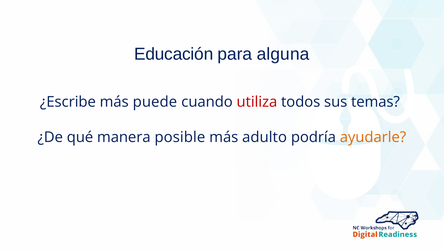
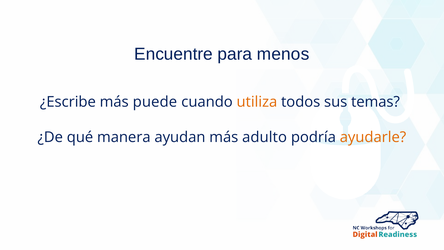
Educación: Educación -> Encuentre (174, 54)
alguna: alguna -> menos (283, 54)
utiliza colour: red -> orange (257, 102)
posible: posible -> ayudan (180, 137)
